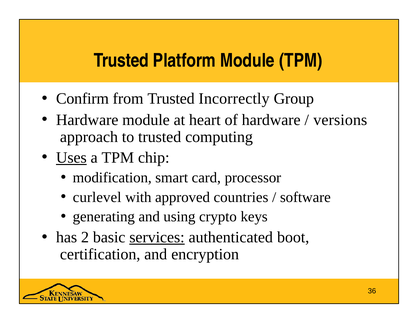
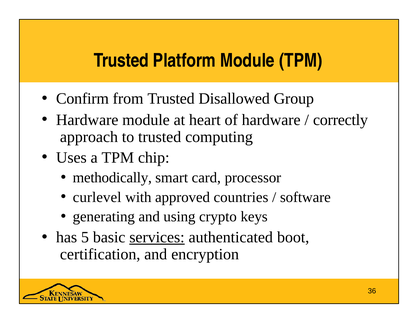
Incorrectly: Incorrectly -> Disallowed (234, 99)
versions: versions -> correctly (340, 120)
Uses underline: present -> none (71, 158)
modification: modification -> methodically (112, 178)
2: 2 -> 5 (85, 237)
